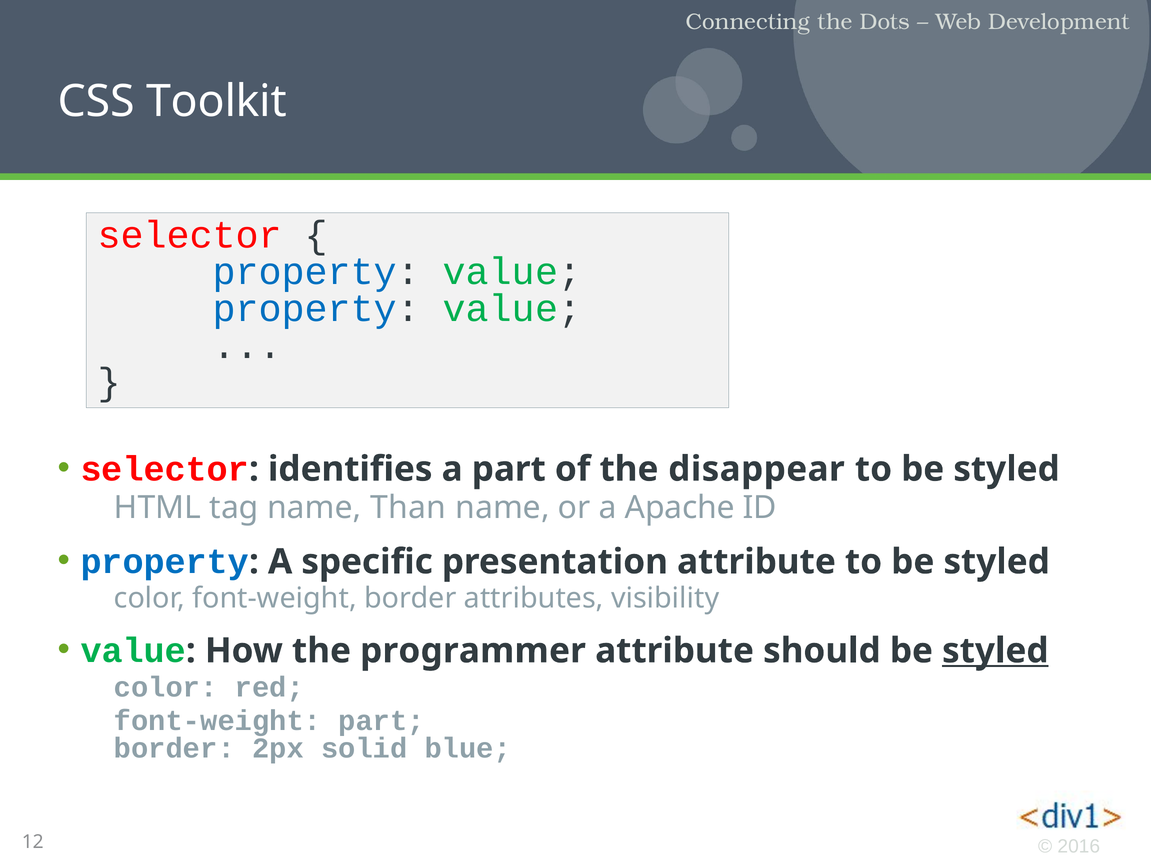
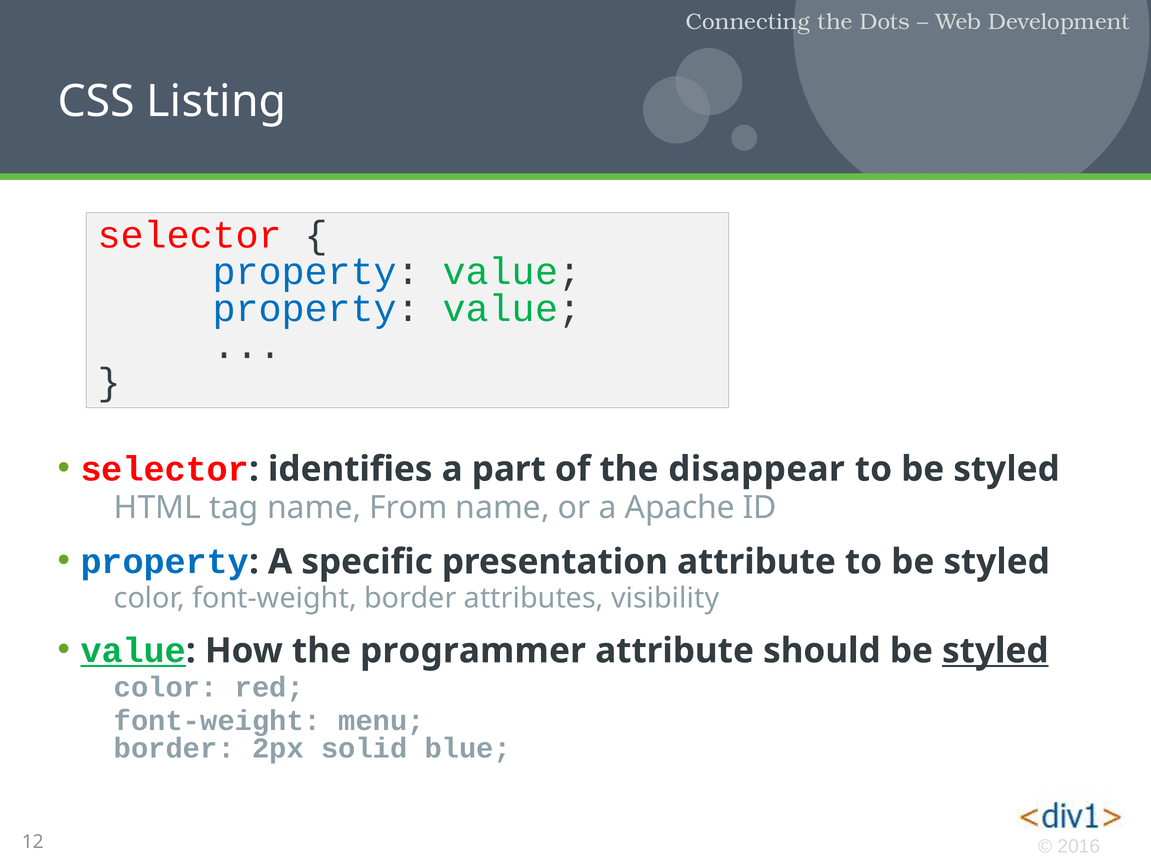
Toolkit: Toolkit -> Listing (216, 101)
Than: Than -> From (408, 508)
value underline: none -> present (133, 651)
font-weight part: part -> menu (382, 721)
